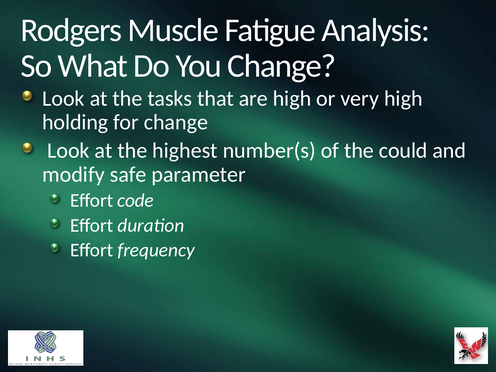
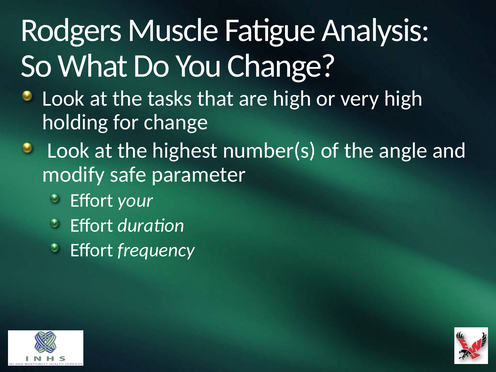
could: could -> angle (403, 151)
code: code -> your (135, 201)
